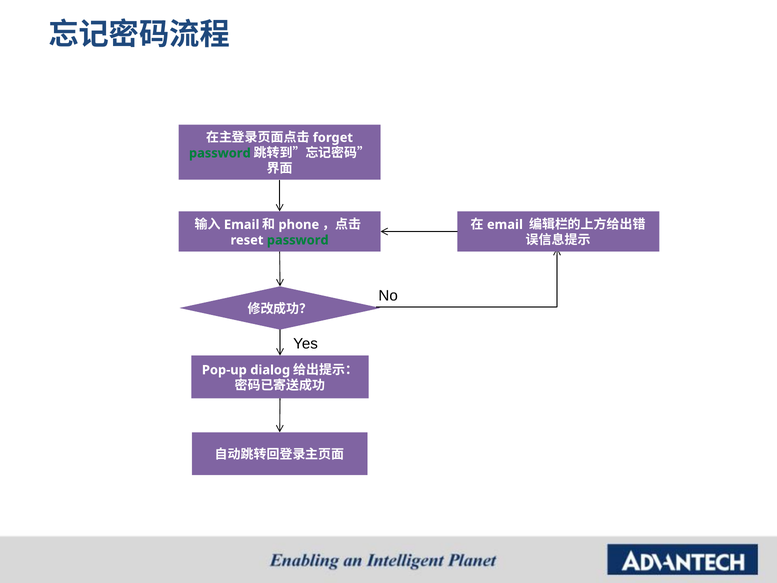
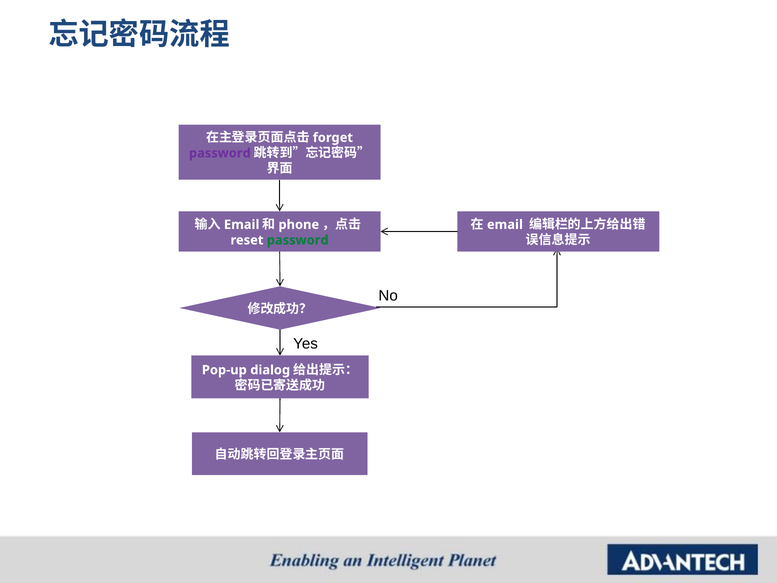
password colour: green -> purple (220, 153)
